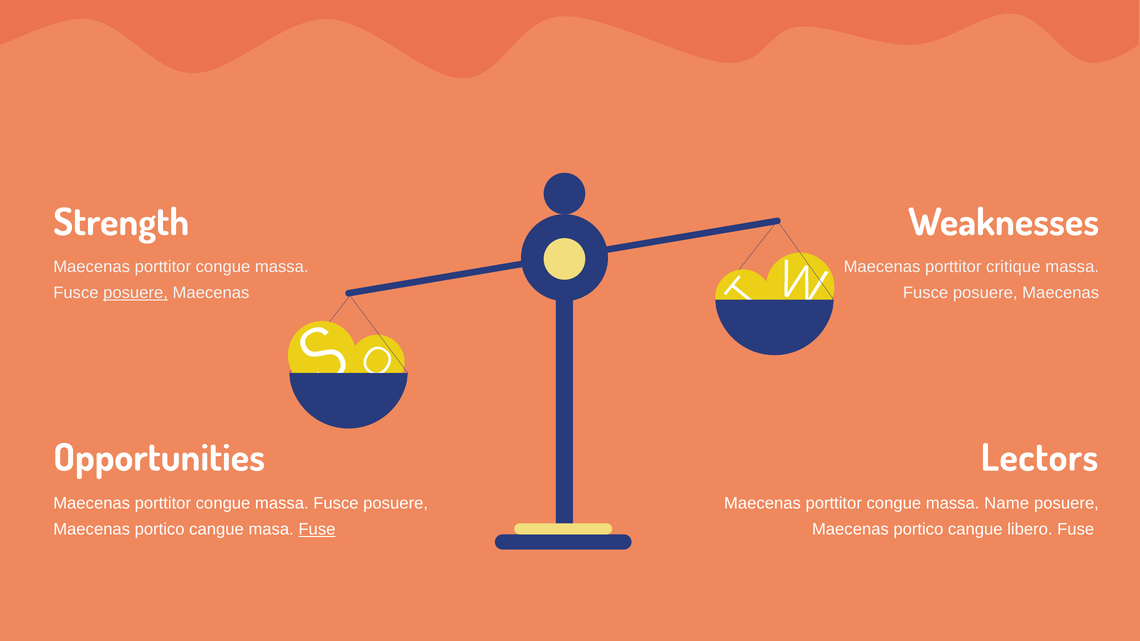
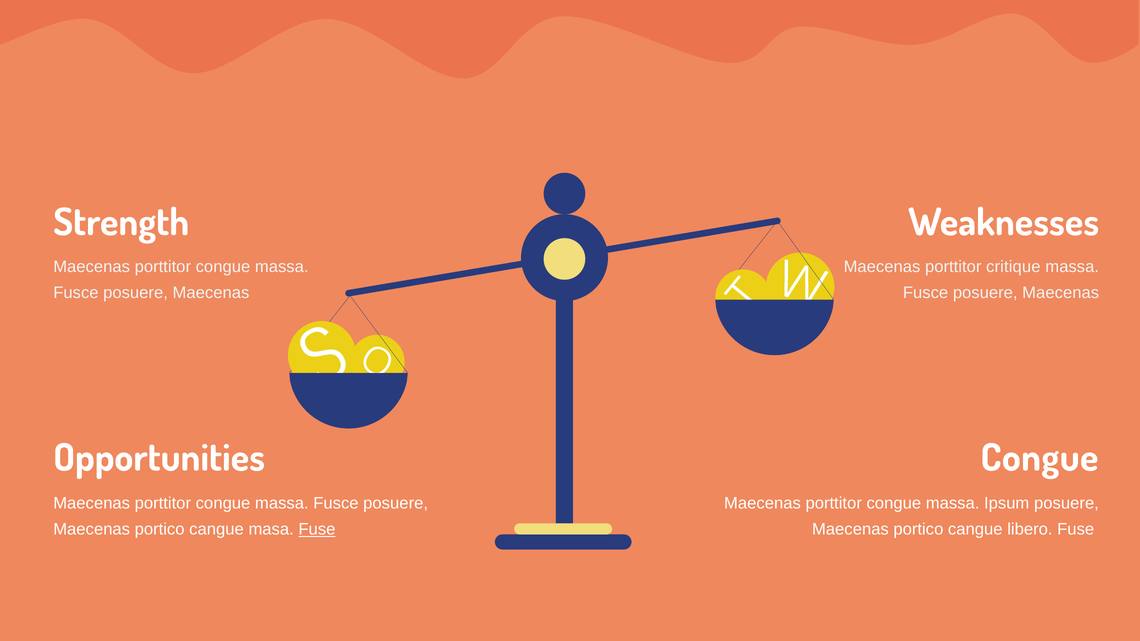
posuere underline: present -> none (136, 293)
Lectors: Lectors -> Congue (1040, 458)
Name: Name -> Ipsum (1007, 504)
